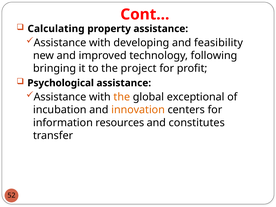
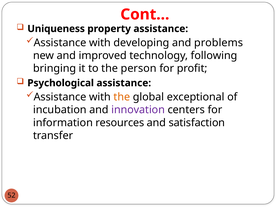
Calculating: Calculating -> Uniqueness (56, 29)
feasibility: feasibility -> problems (219, 43)
project: project -> person (139, 68)
innovation colour: orange -> purple (138, 110)
constitutes: constitutes -> satisfaction (197, 123)
